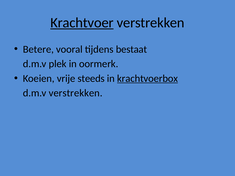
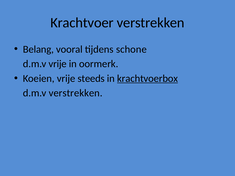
Krachtvoer underline: present -> none (82, 23)
Betere: Betere -> Belang (38, 49)
bestaat: bestaat -> schone (131, 49)
d.m.v plek: plek -> vrije (58, 64)
